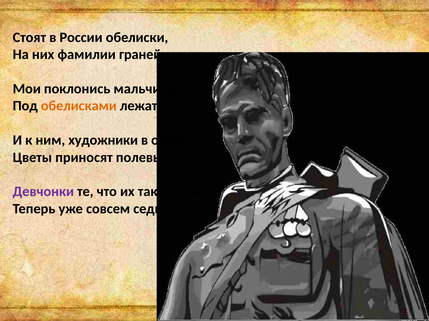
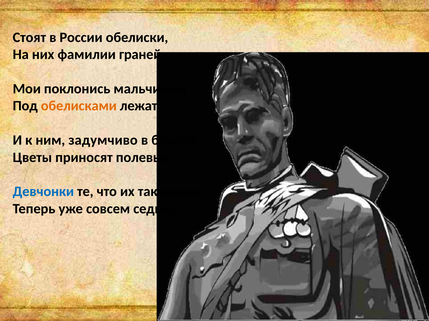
художники: художники -> задумчиво (103, 141)
ордена: ордена -> близко (175, 141)
Девчонки colour: purple -> blue (43, 192)
